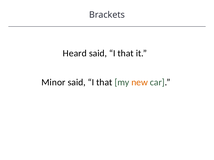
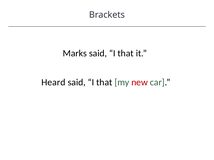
Heard: Heard -> Marks (75, 53)
Minor: Minor -> Heard (53, 83)
new colour: orange -> red (140, 83)
